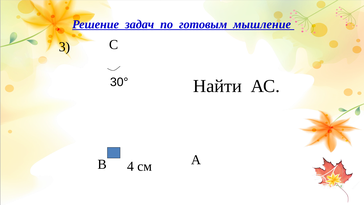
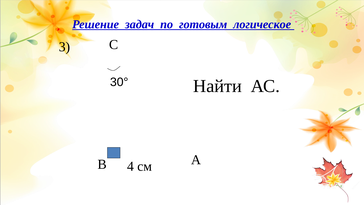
мышление: мышление -> логическое (262, 24)
